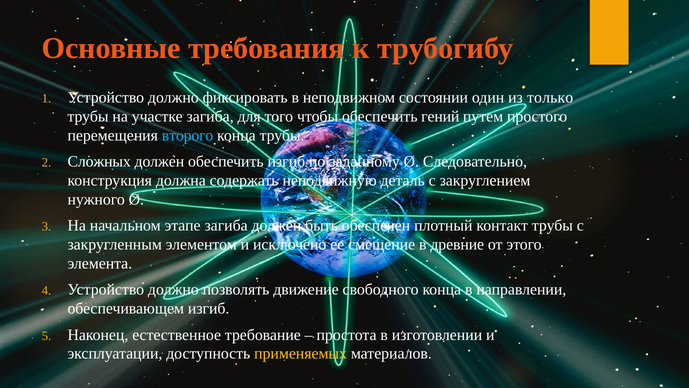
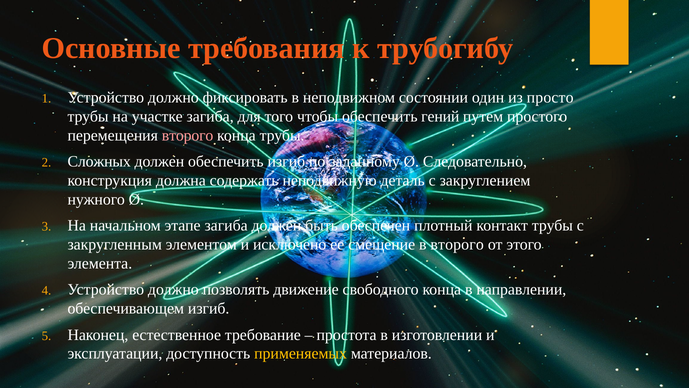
только: только -> просто (550, 97)
второго colour: light blue -> pink (188, 135)
в древние: древние -> второго (457, 244)
